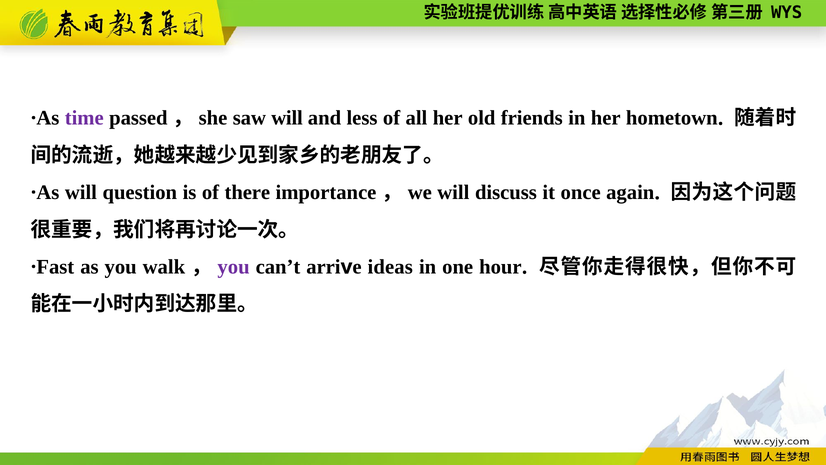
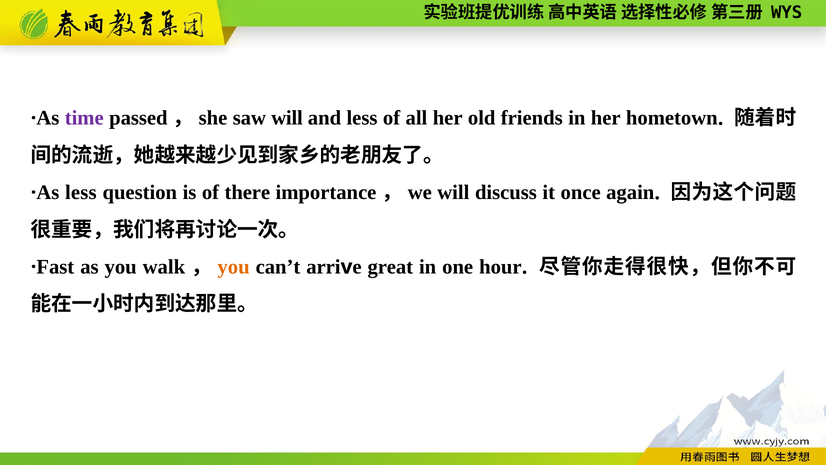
As will: will -> less (81, 192)
you colour: purple -> orange (234, 267)
ideas: ideas -> great (390, 267)
